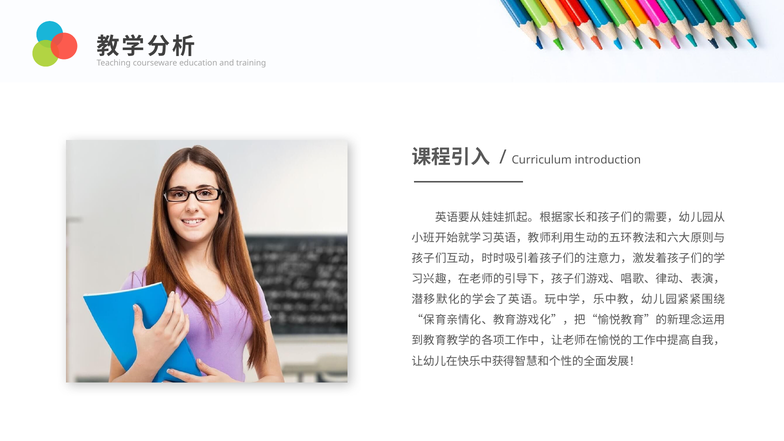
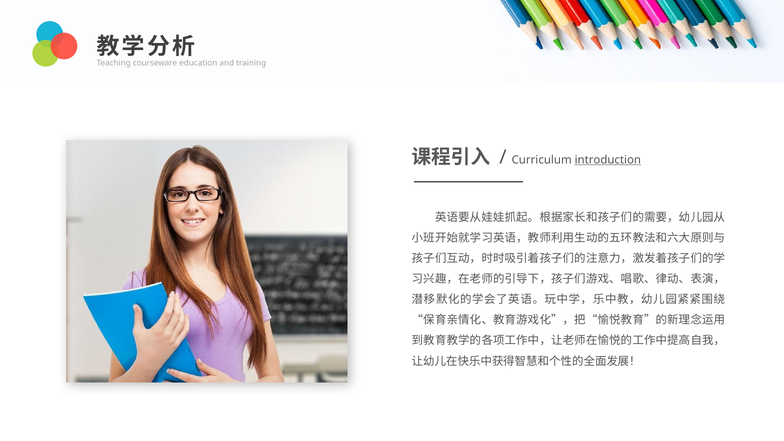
introduction underline: none -> present (608, 160)
